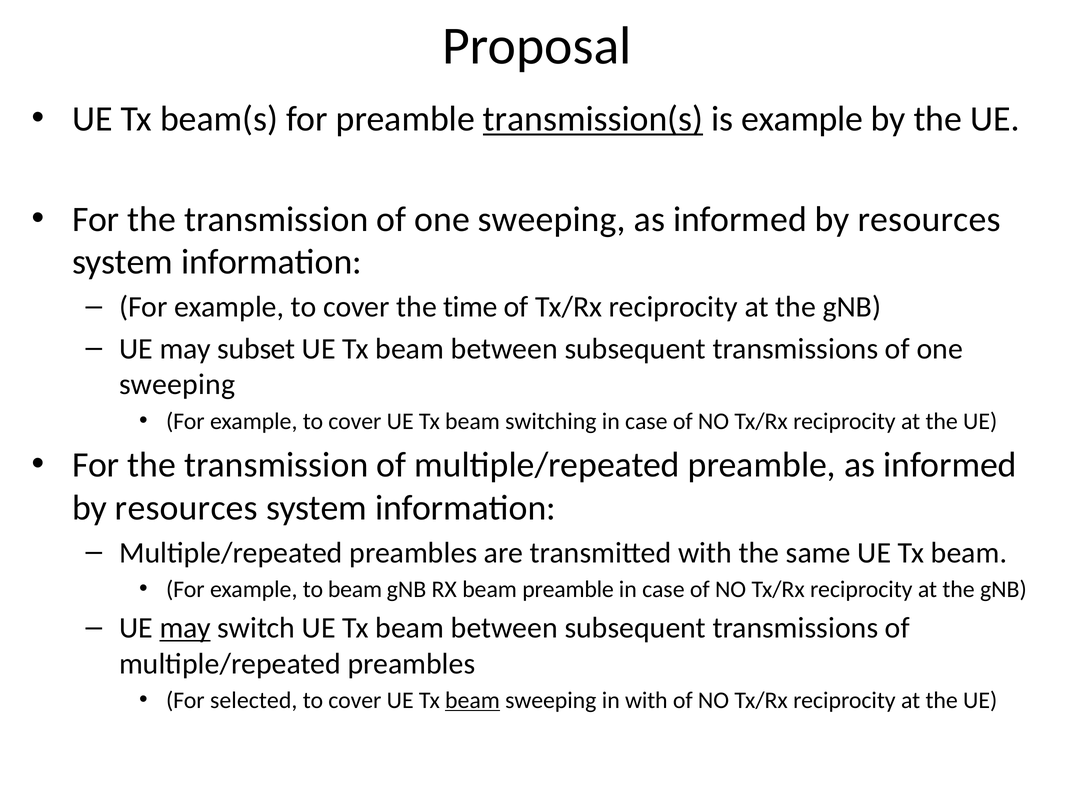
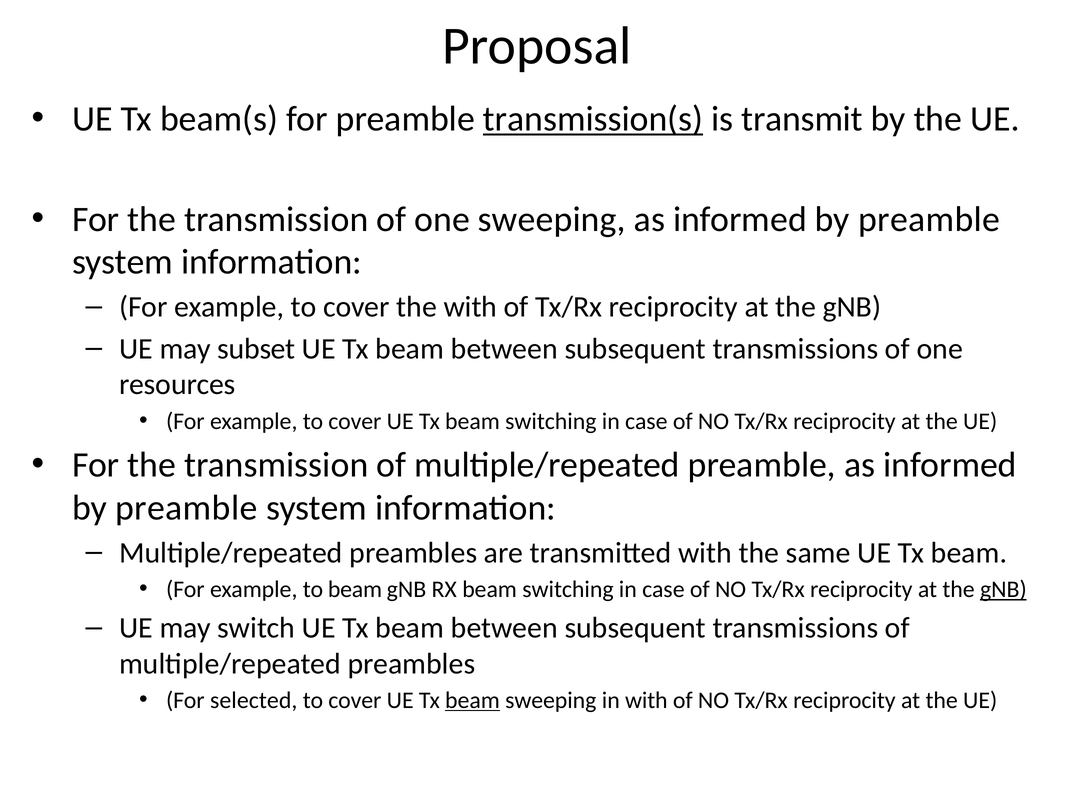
is example: example -> transmit (802, 119)
resources: resources -> preamble (929, 219)
the time: time -> with (470, 307)
sweeping: sweeping -> resources (177, 385)
resources: resources -> preamble (186, 508)
RX beam preamble: preamble -> switching (568, 590)
gNB underline: none -> present (1003, 590)
may underline: present -> none (185, 628)
